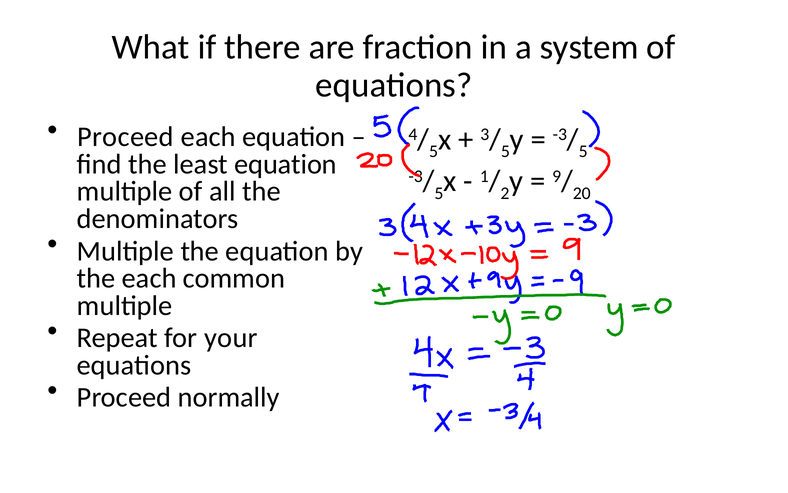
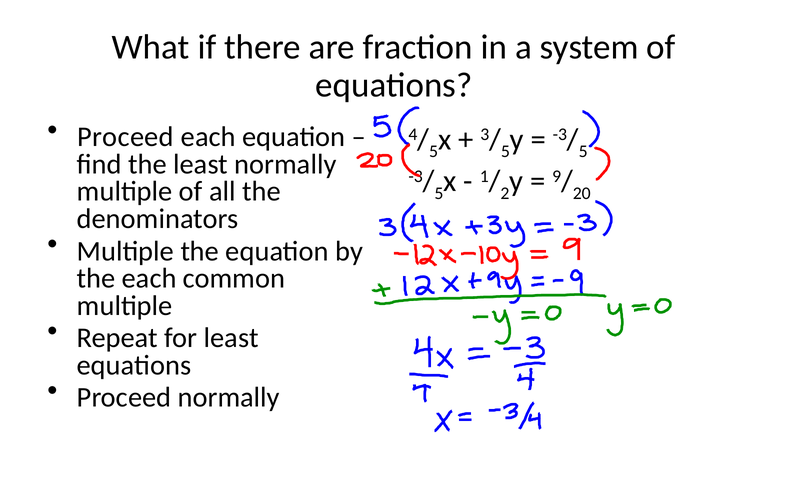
least equation: equation -> normally (285, 164)
for your: your -> least (231, 338)
